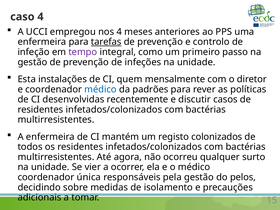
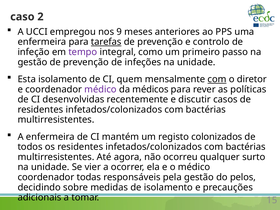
caso 4: 4 -> 2 (40, 17)
nos 4: 4 -> 9 (119, 32)
Esta instalações: instalações -> isolamento (63, 79)
com underline: none -> present (217, 79)
médico colour: blue -> purple (101, 89)
padrões: padrões -> médicos (150, 89)
única: única -> todas (89, 177)
